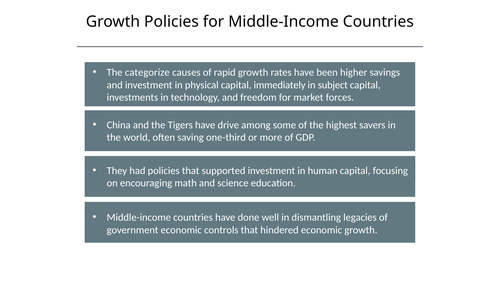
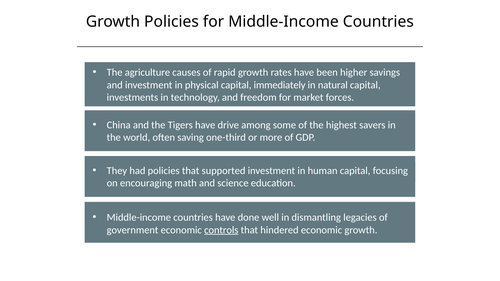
categorize: categorize -> agriculture (147, 72)
in subject: subject -> natural (333, 85)
controls underline: none -> present (221, 230)
